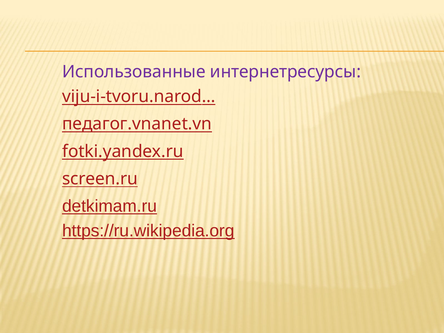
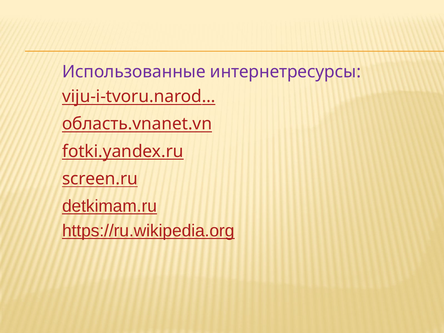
педагог.vnanet.vn: педагог.vnanet.vn -> область.vnanet.vn (137, 124)
